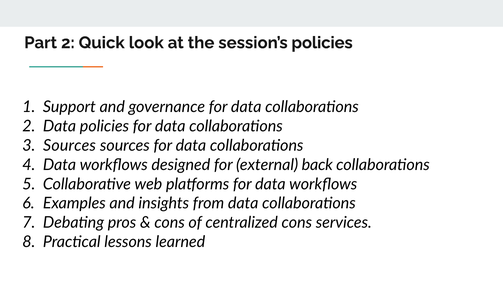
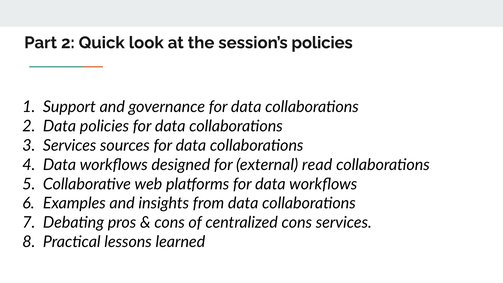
Sources: Sources -> Services (70, 146)
back: back -> read (317, 165)
